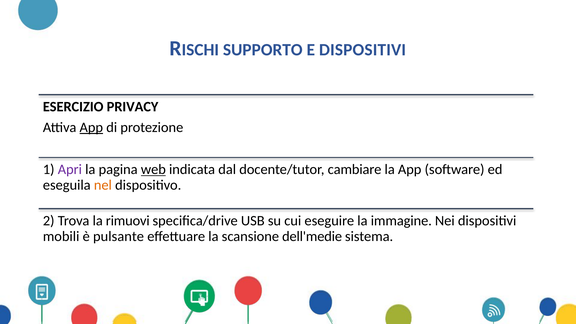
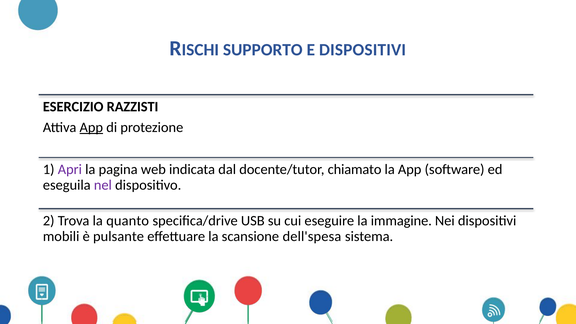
PRIVACY: PRIVACY -> RAZZISTI (133, 107)
web underline: present -> none (153, 170)
cambiare: cambiare -> chiamato (355, 170)
nel colour: orange -> purple (103, 185)
rimuovi: rimuovi -> quanto (128, 221)
dell'medie: dell'medie -> dell'spesa (312, 236)
